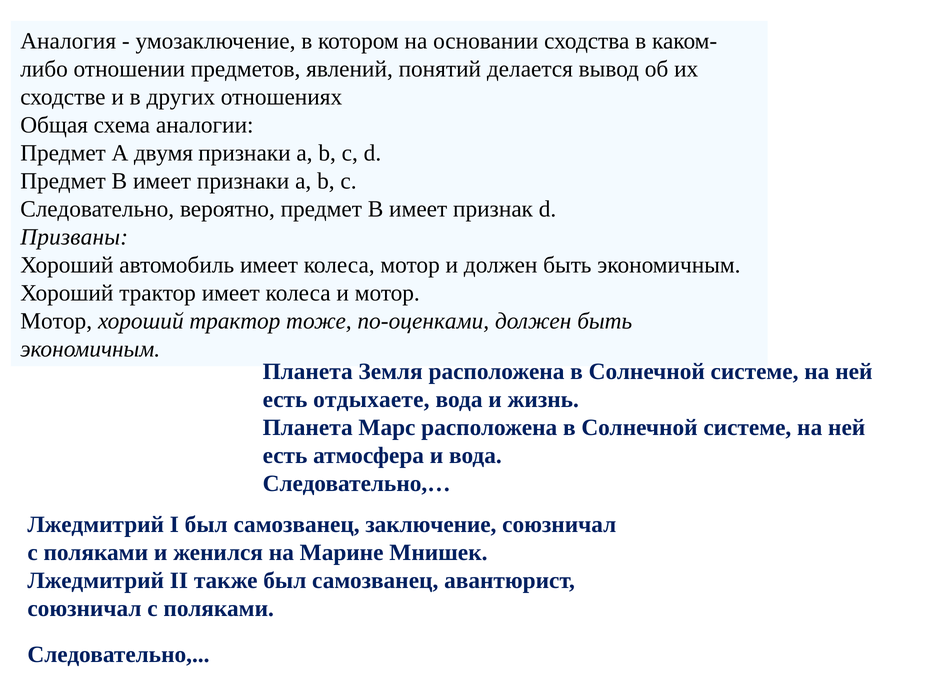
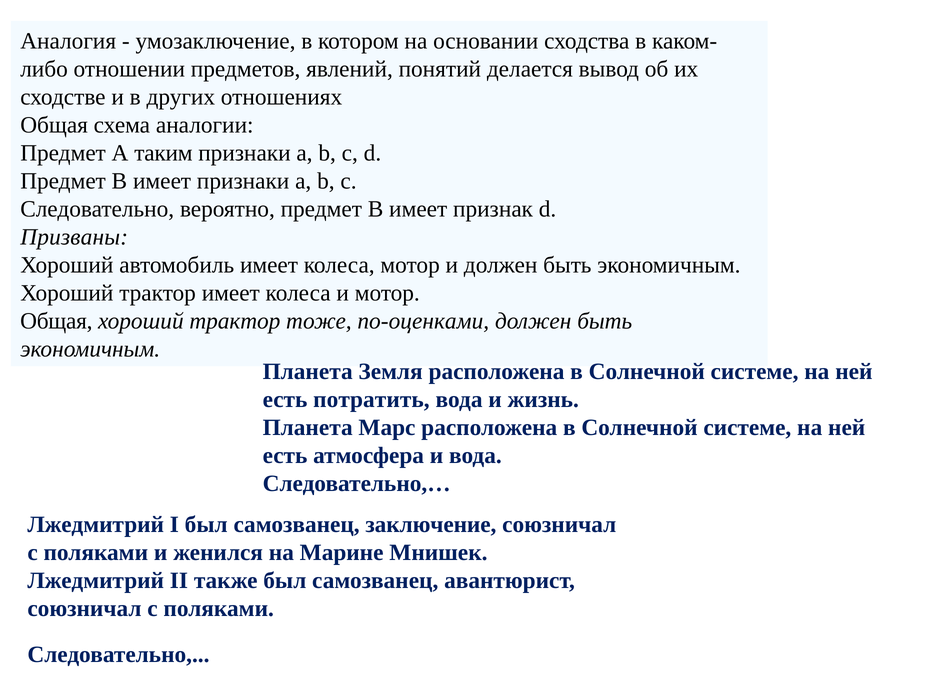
двумя: двумя -> таким (163, 153)
Мотор: Мотор -> Общая (56, 321)
отдыхаете: отдыхаете -> потратить (371, 399)
